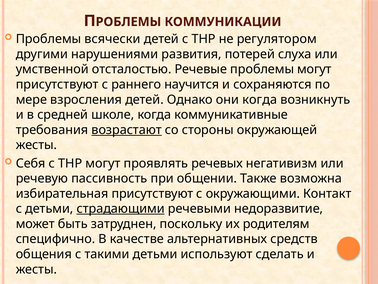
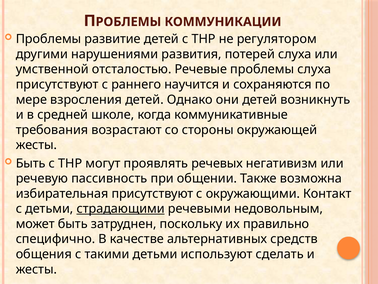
всячески: всячески -> развитие (113, 39)
проблемы могут: могут -> слуха (314, 69)
они когда: когда -> детей (260, 99)
возрастают underline: present -> none (127, 130)
Себя: Себя -> Быть (31, 163)
недоразвитие: недоразвитие -> недовольным (279, 208)
родителям: родителям -> правильно (276, 224)
